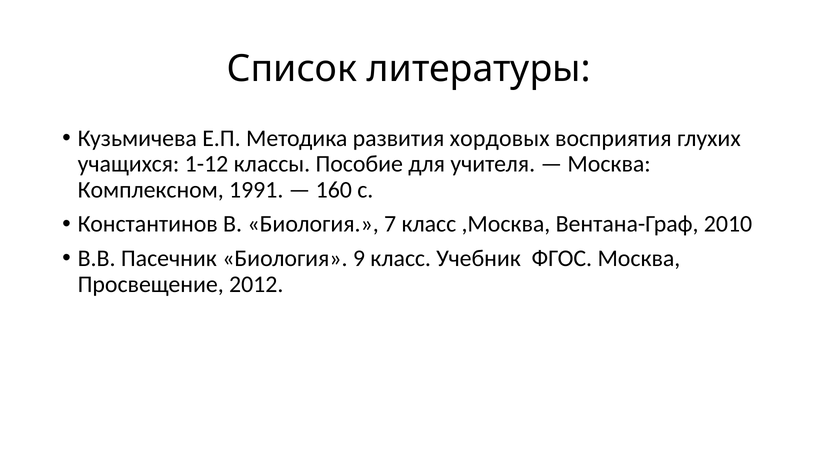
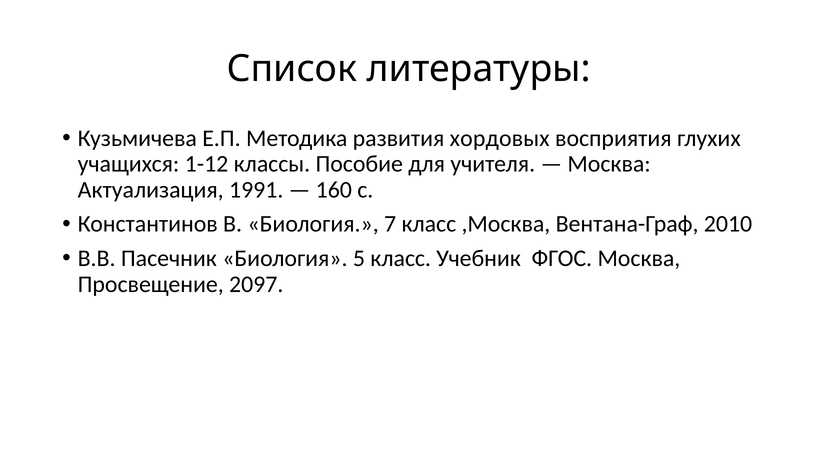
Комплексном: Комплексном -> Актуализация (151, 190)
9: 9 -> 5 (359, 258)
2012: 2012 -> 2097 (256, 284)
